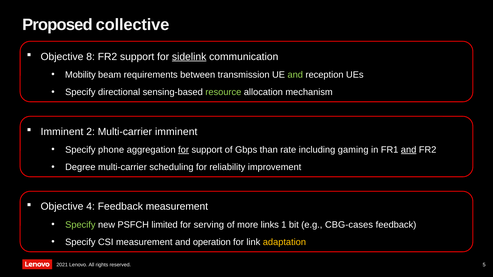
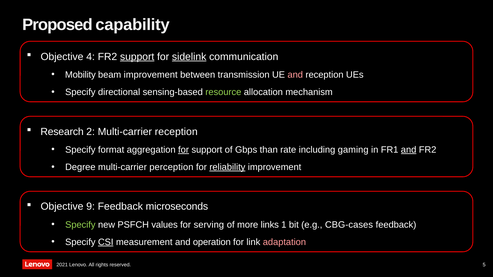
collective: collective -> capability (133, 25)
8: 8 -> 4 (91, 57)
support underline: none -> present (137, 57)
beam requirements: requirements -> improvement (151, 75)
and colour: light green -> pink (295, 75)
Imminent: Imminent -> Research (62, 132)
Multi-carrier imminent: imminent -> reception (176, 132)
phone: phone -> format (111, 150)
scheduling: scheduling -> perception (171, 167)
reliability underline: none -> present (227, 167)
4: 4 -> 9 (91, 207)
Feedback measurement: measurement -> microseconds (177, 207)
limited: limited -> values (165, 225)
CSI underline: none -> present (106, 242)
adaptation colour: yellow -> pink (284, 242)
